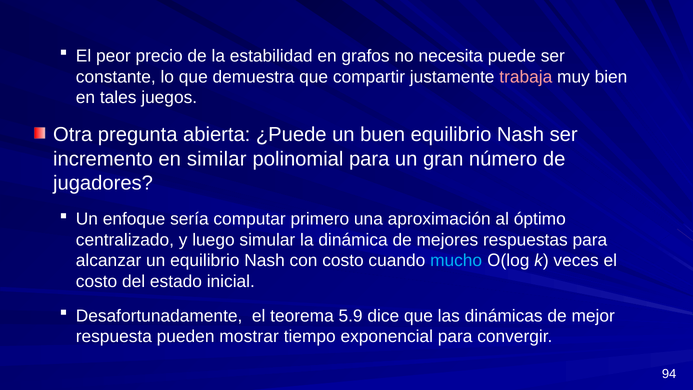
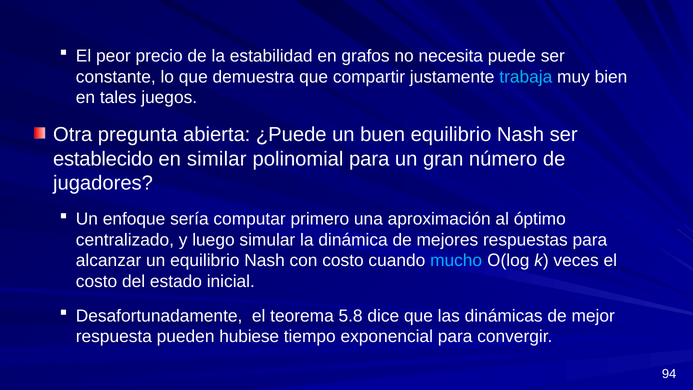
trabaja colour: pink -> light blue (526, 77)
incremento: incremento -> establecido (103, 159)
5.9: 5.9 -> 5.8 (351, 316)
mostrar: mostrar -> hubiese (249, 337)
